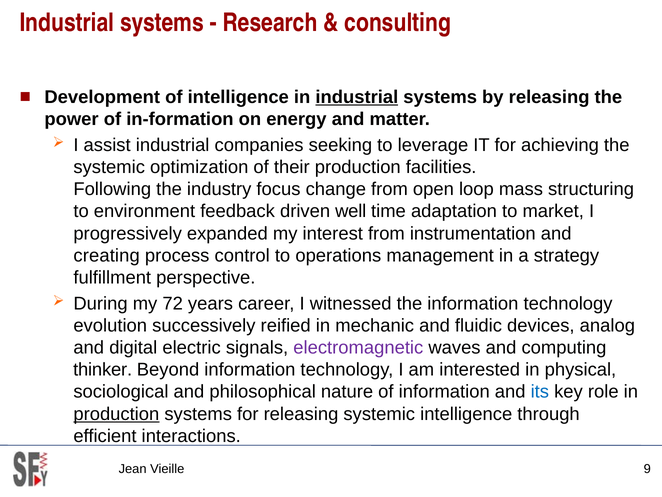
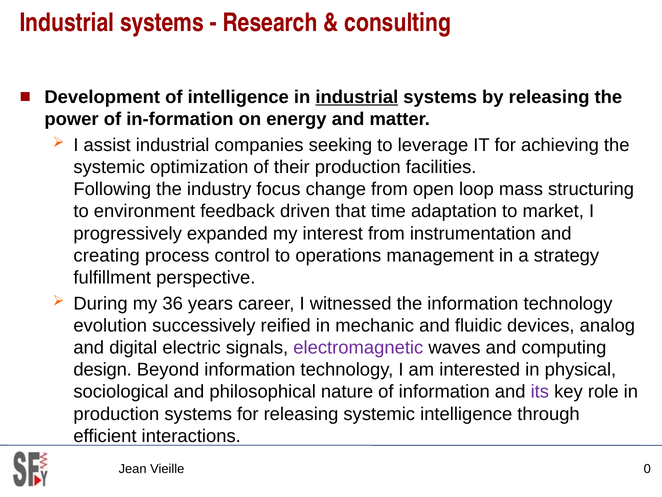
well: well -> that (351, 211)
72: 72 -> 36 (173, 303)
thinker: thinker -> design (103, 369)
its colour: blue -> purple (540, 391)
production underline: present -> none (116, 414)
9: 9 -> 0 (647, 469)
